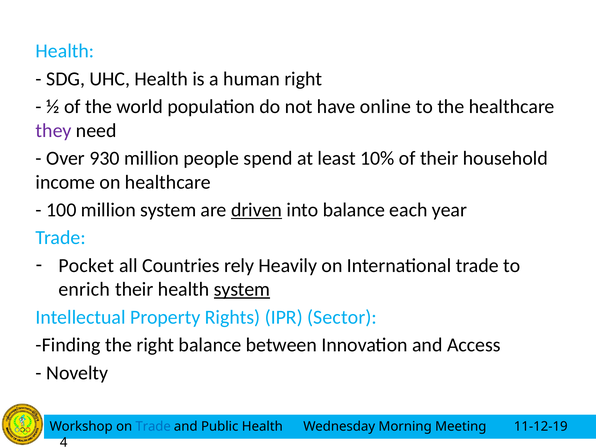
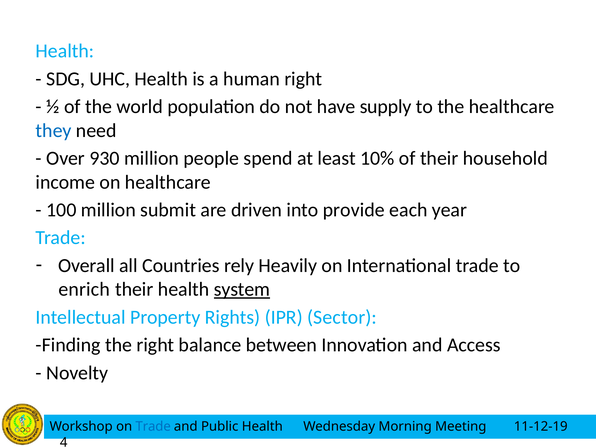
online: online -> supply (386, 107)
they colour: purple -> blue (54, 130)
million system: system -> submit (168, 210)
driven underline: present -> none (257, 210)
into balance: balance -> provide (354, 210)
Pocket: Pocket -> Overall (86, 266)
